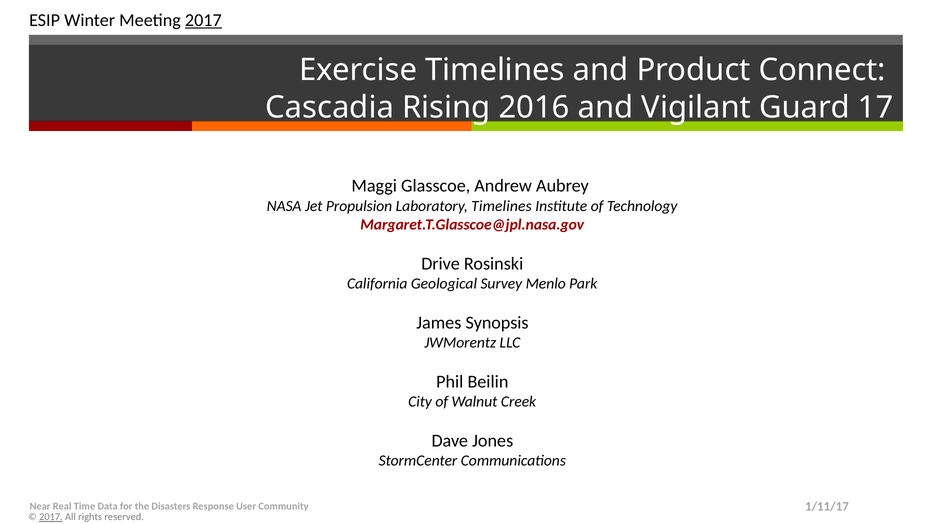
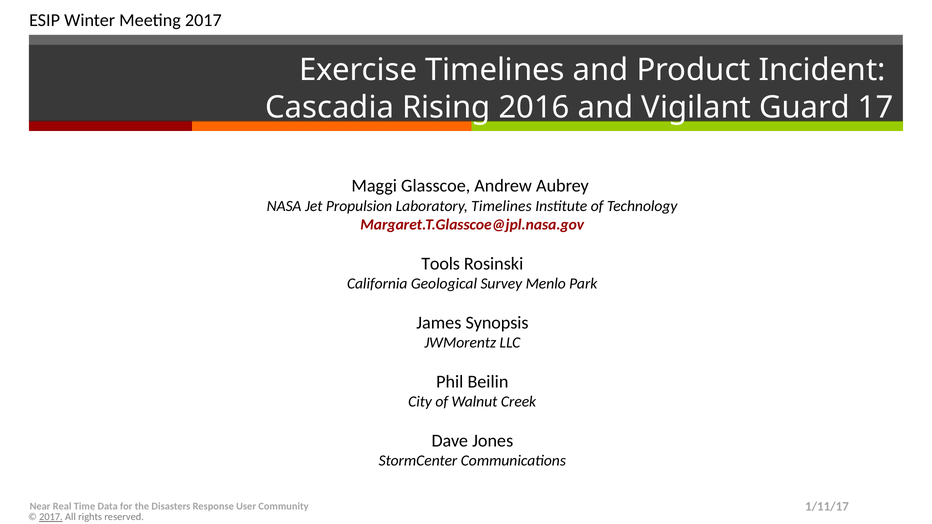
2017 underline: present -> none (203, 20)
Connect: Connect -> Incident (822, 70)
Drive: Drive -> Tools (441, 264)
